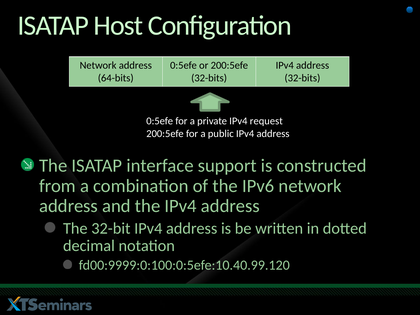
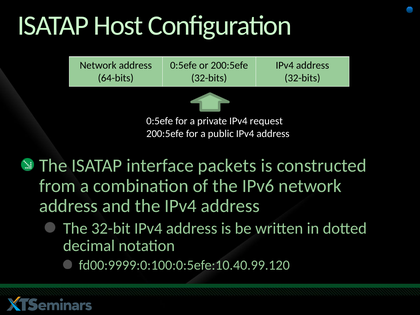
support: support -> packets (227, 166)
